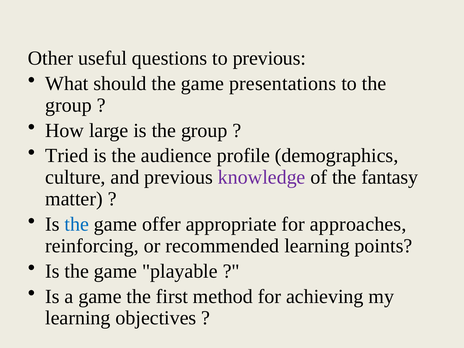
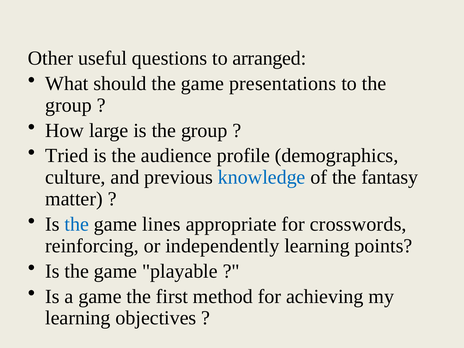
to previous: previous -> arranged (269, 58)
knowledge colour: purple -> blue (262, 177)
offer: offer -> lines (161, 224)
approaches: approaches -> crosswords (358, 224)
recommended: recommended -> independently (222, 246)
